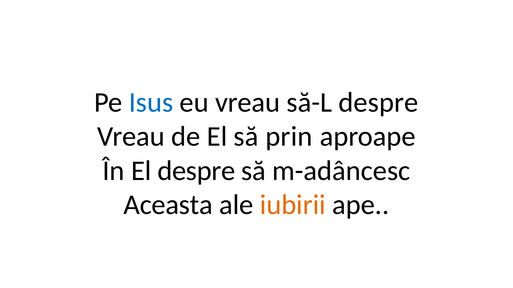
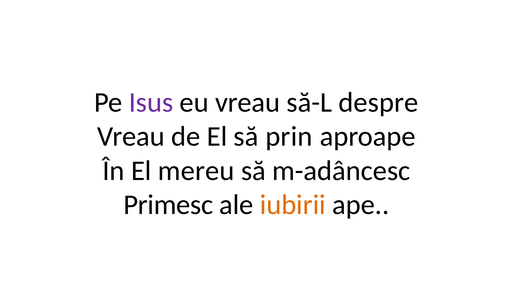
Isus colour: blue -> purple (151, 103)
El despre: despre -> mereu (196, 171)
Aceasta: Aceasta -> Primesc (168, 205)
